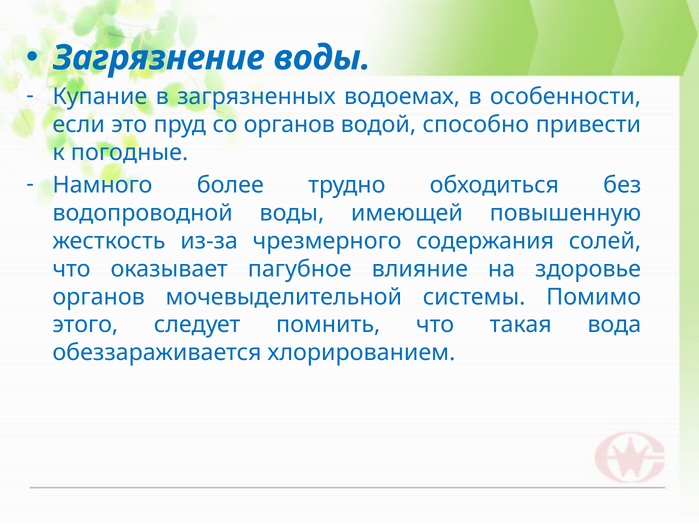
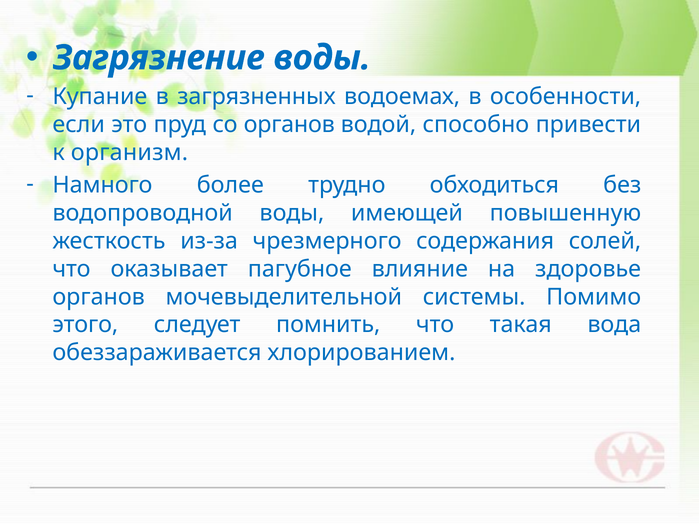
погодные: погодные -> организм (129, 153)
